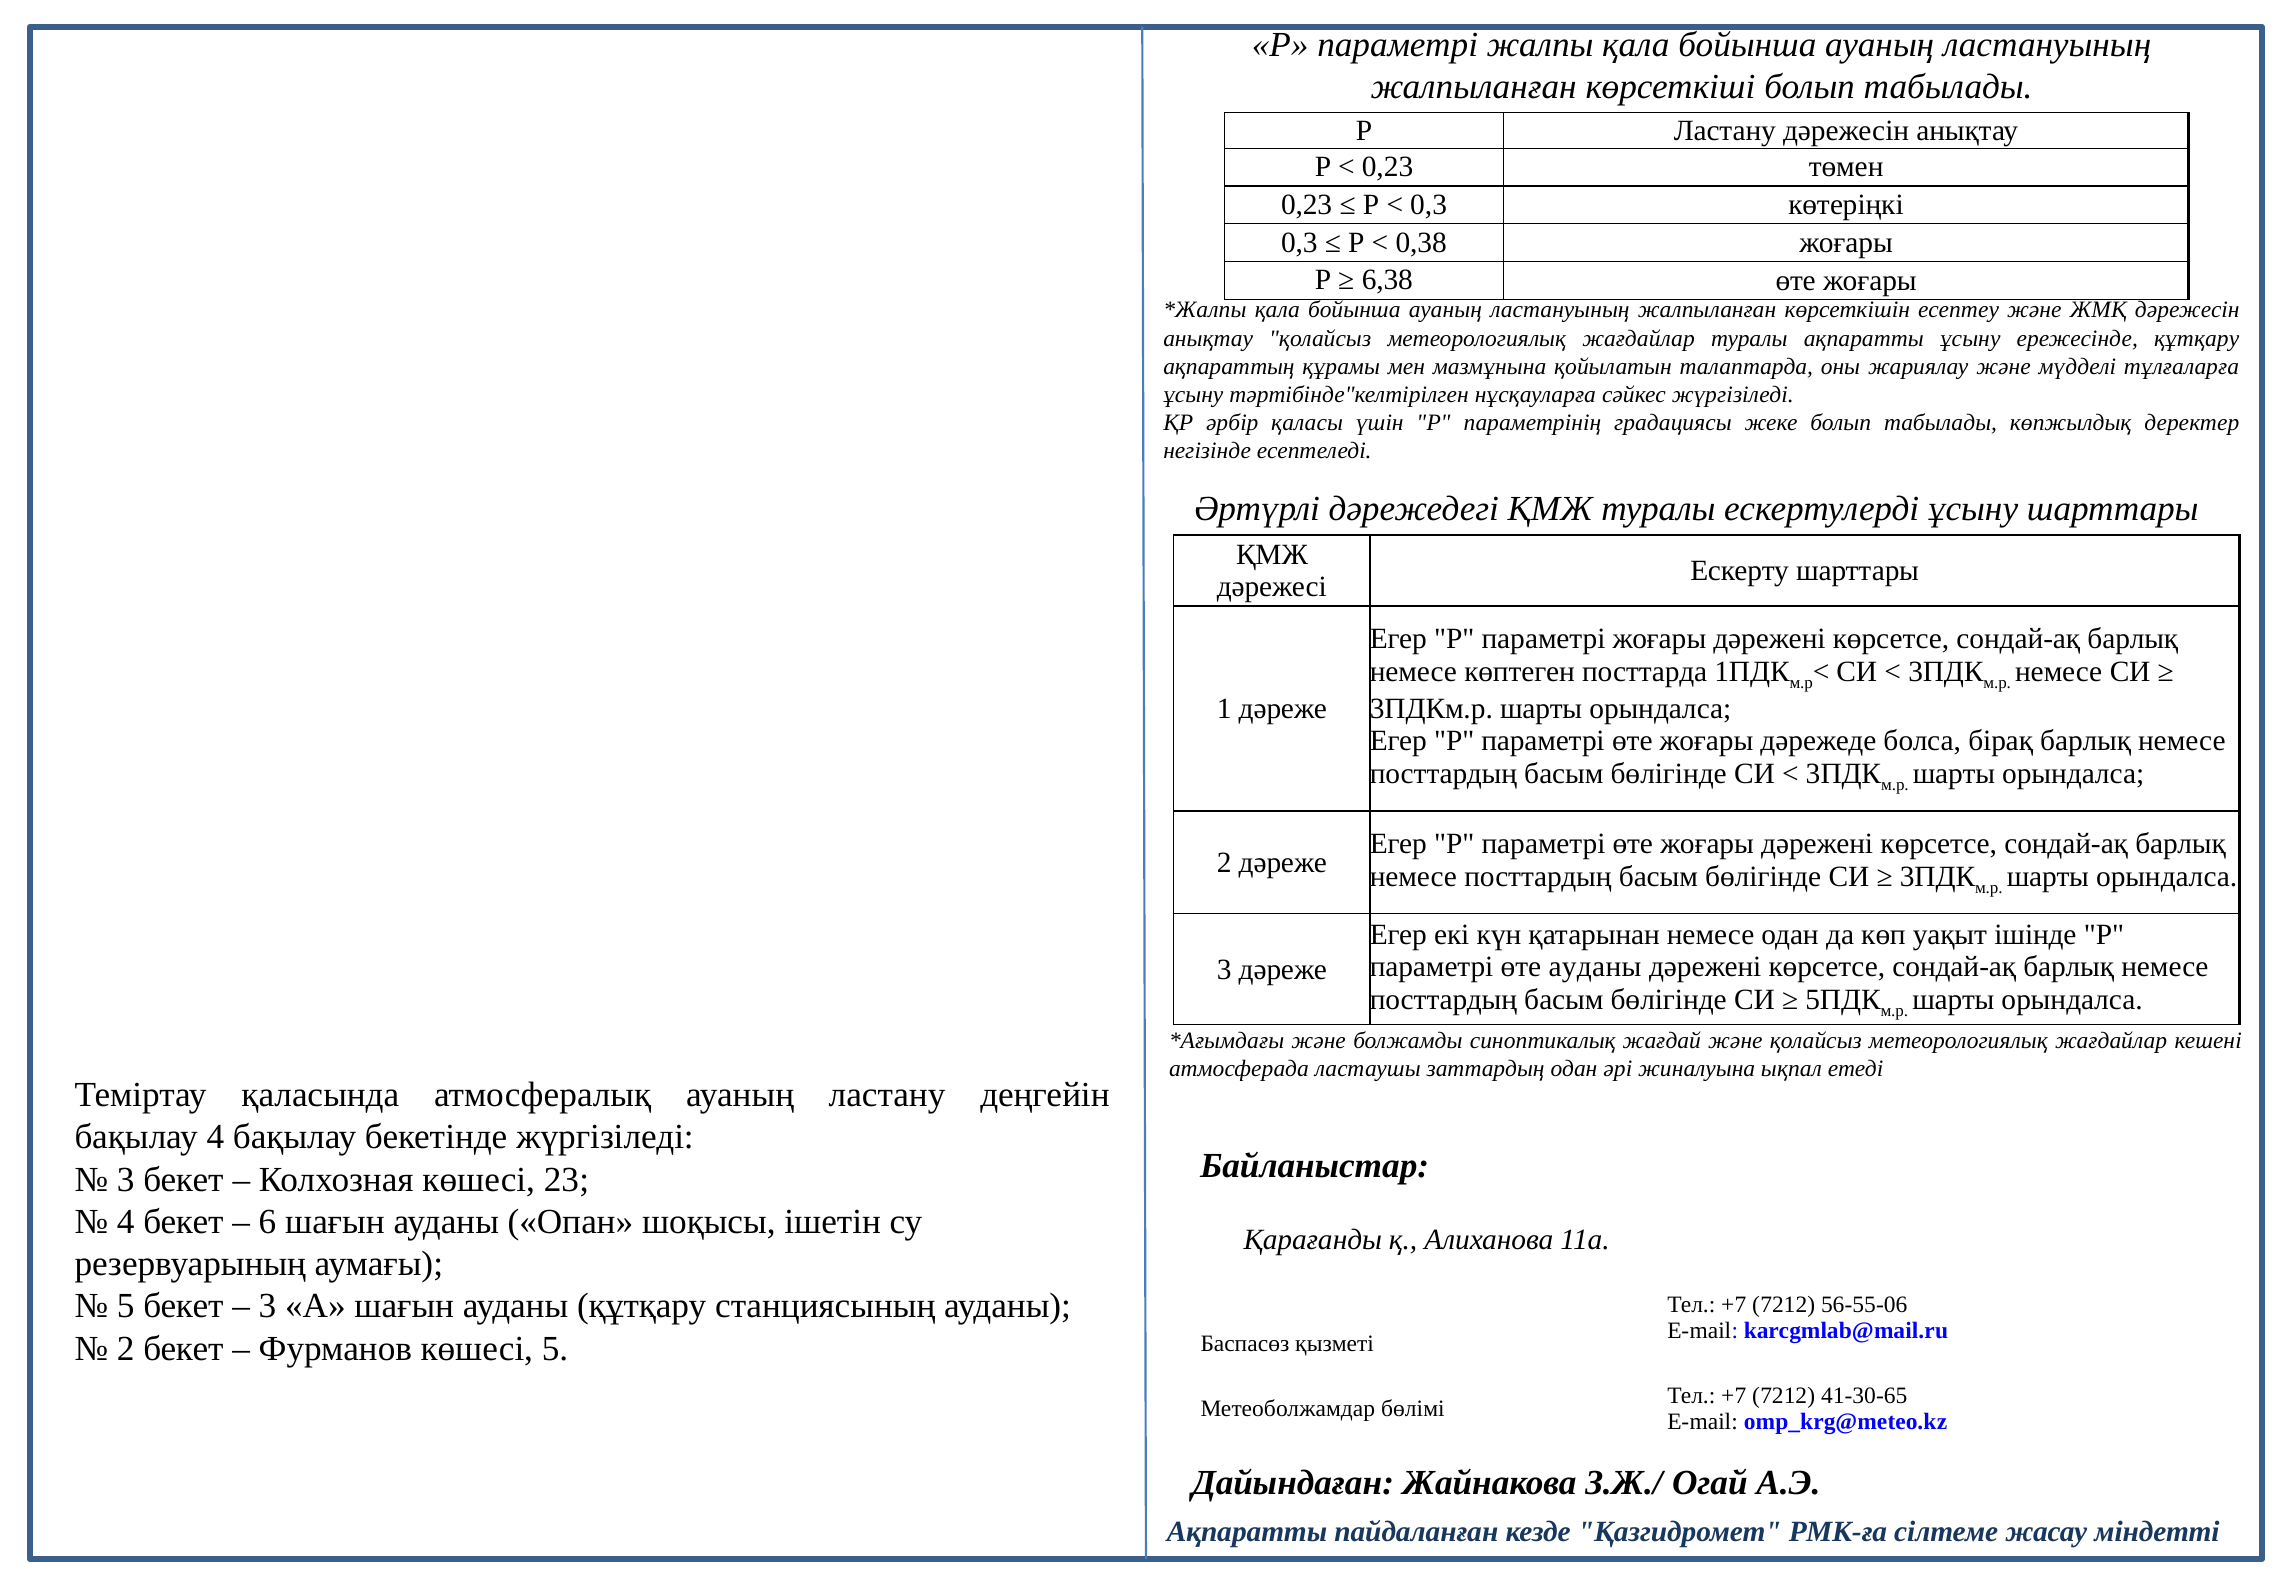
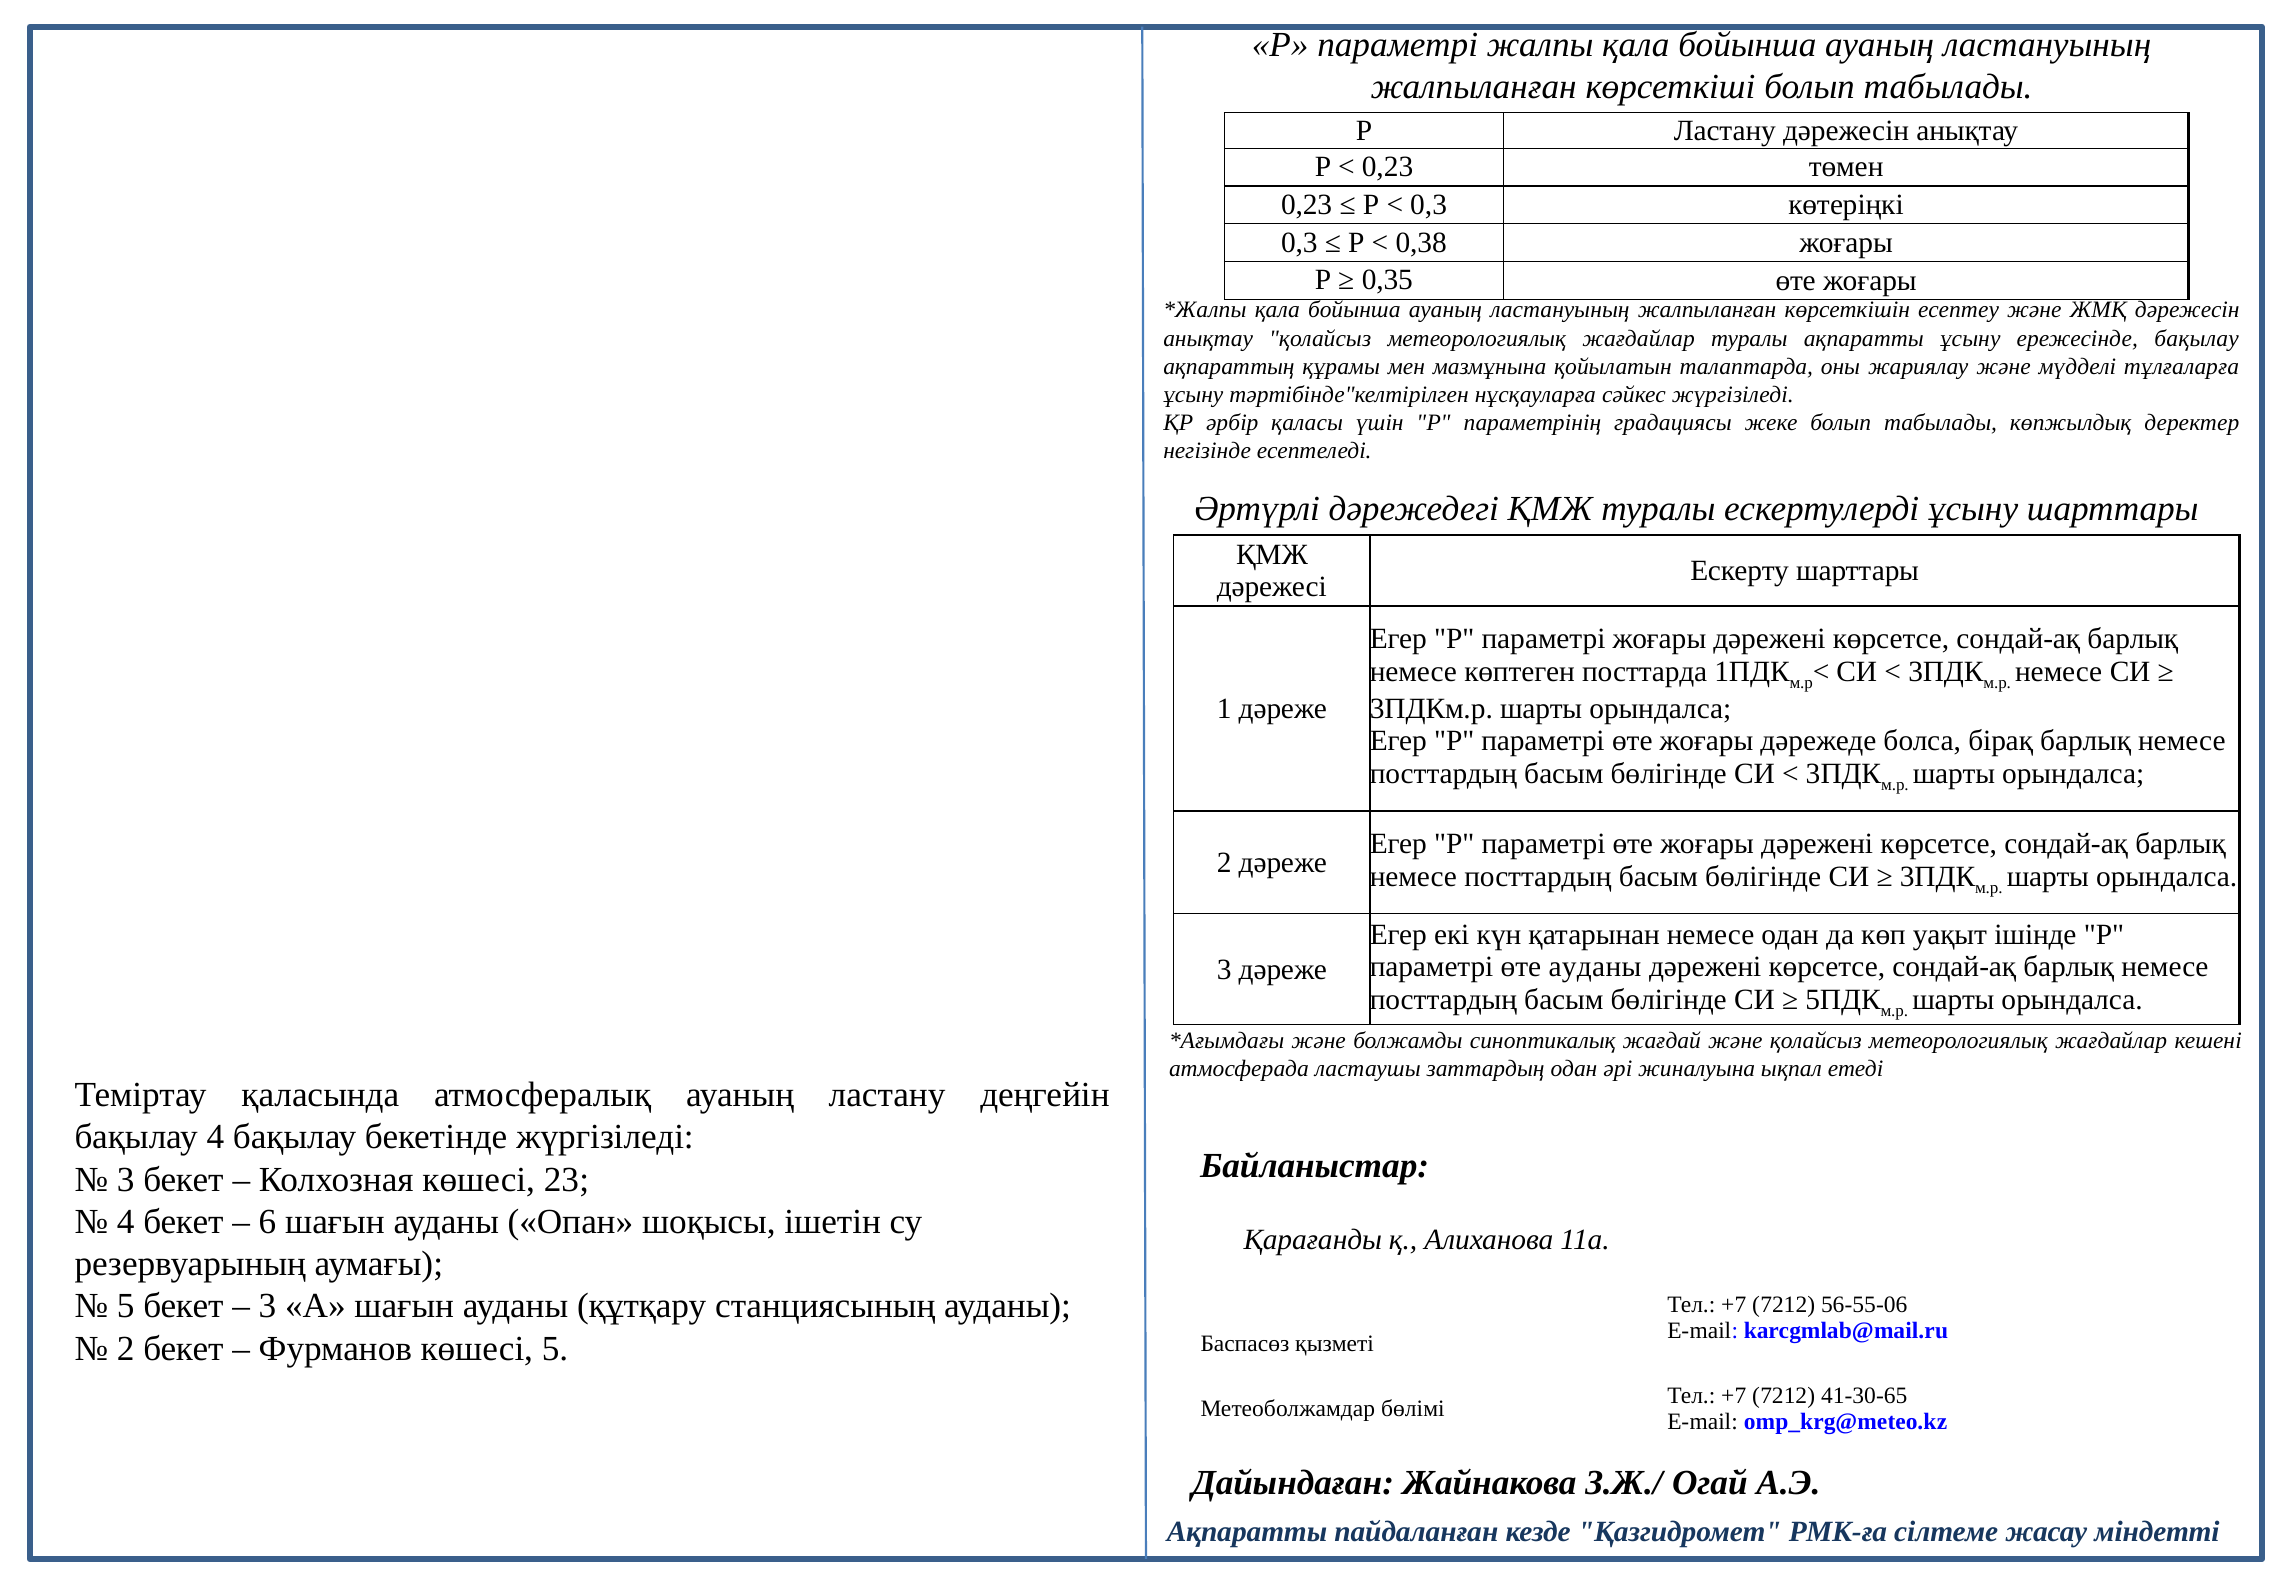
6,38: 6,38 -> 0,35 (1387, 280)
ережесінде құтқару: құтқару -> бақылау (2197, 339)
